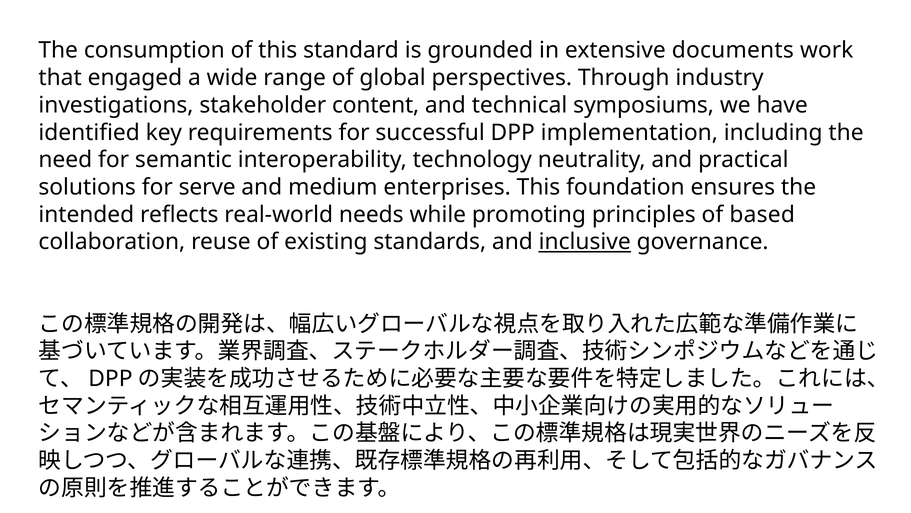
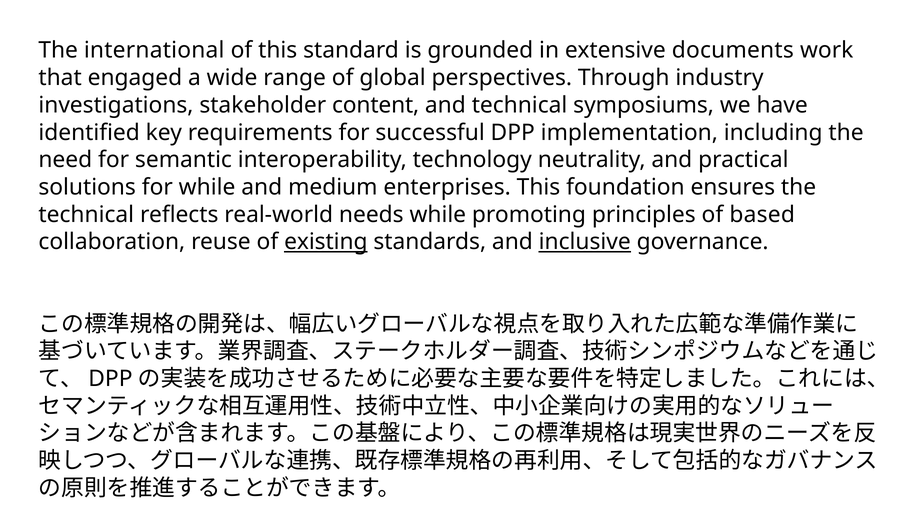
consumption: consumption -> international (154, 50)
for serve: serve -> while (207, 187)
intended: intended -> technical (86, 214)
existing underline: none -> present (326, 242)
